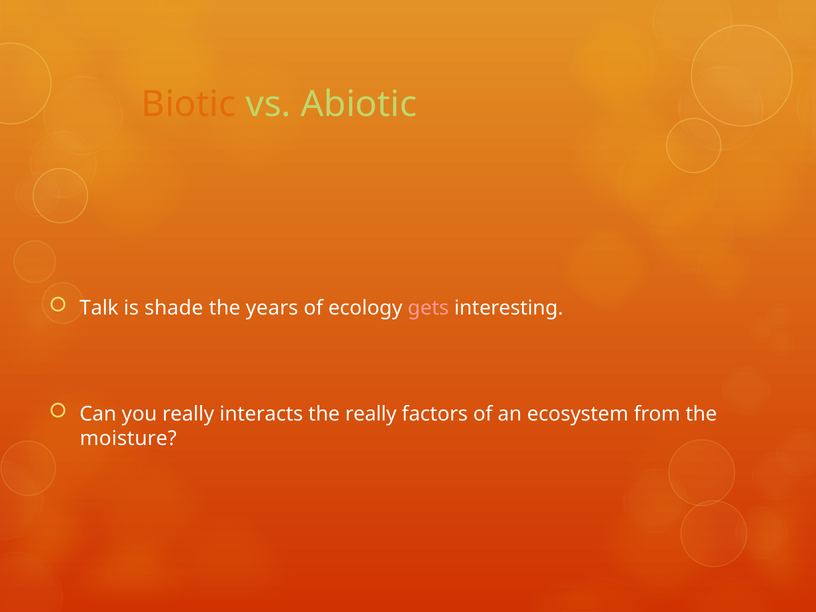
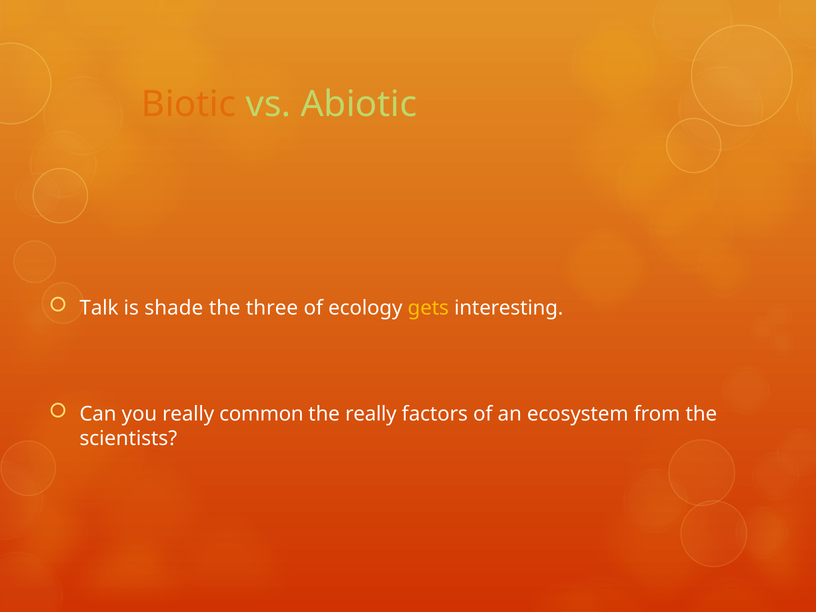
years: years -> three (272, 308)
gets colour: pink -> yellow (428, 308)
interacts: interacts -> common (261, 414)
moisture: moisture -> scientists (128, 439)
